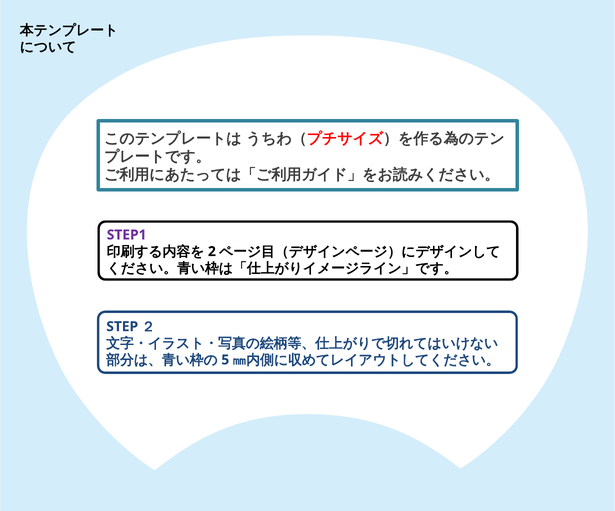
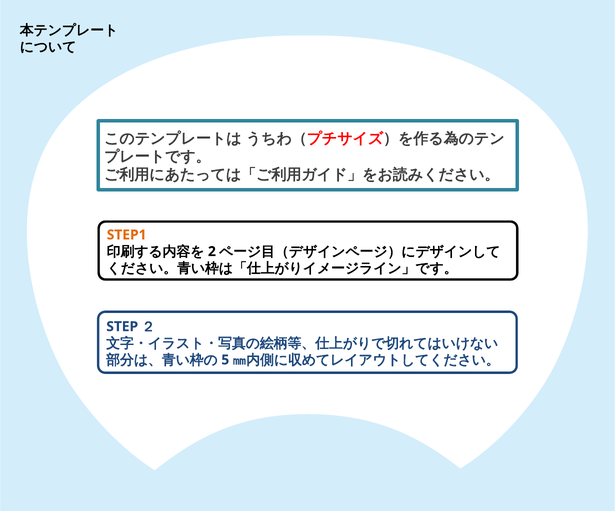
STEP1 colour: purple -> orange (127, 235)
